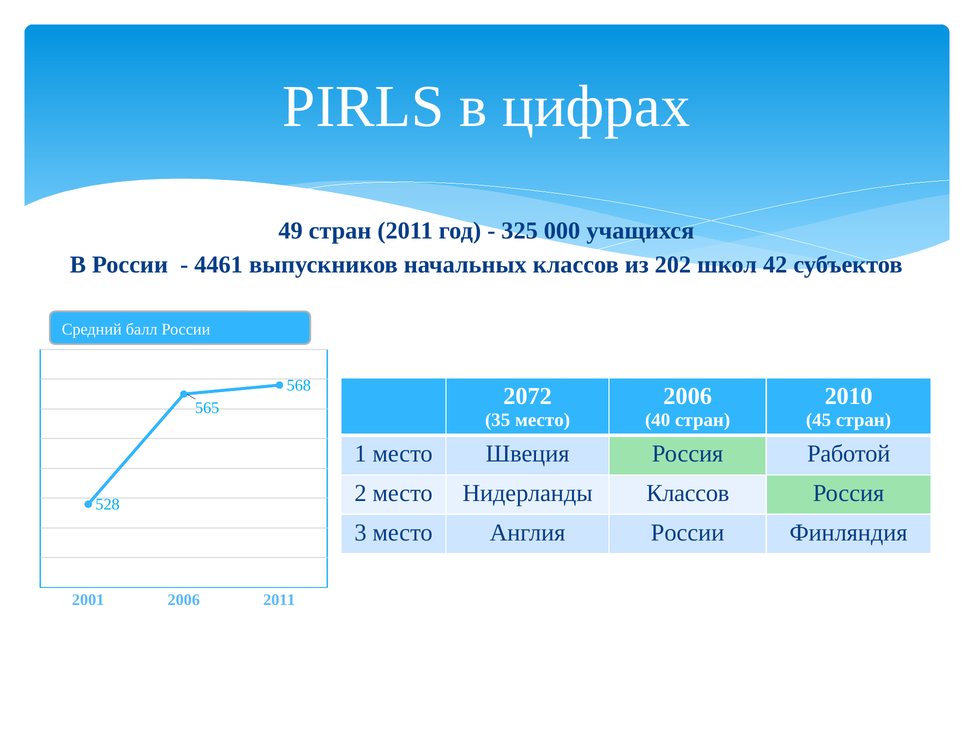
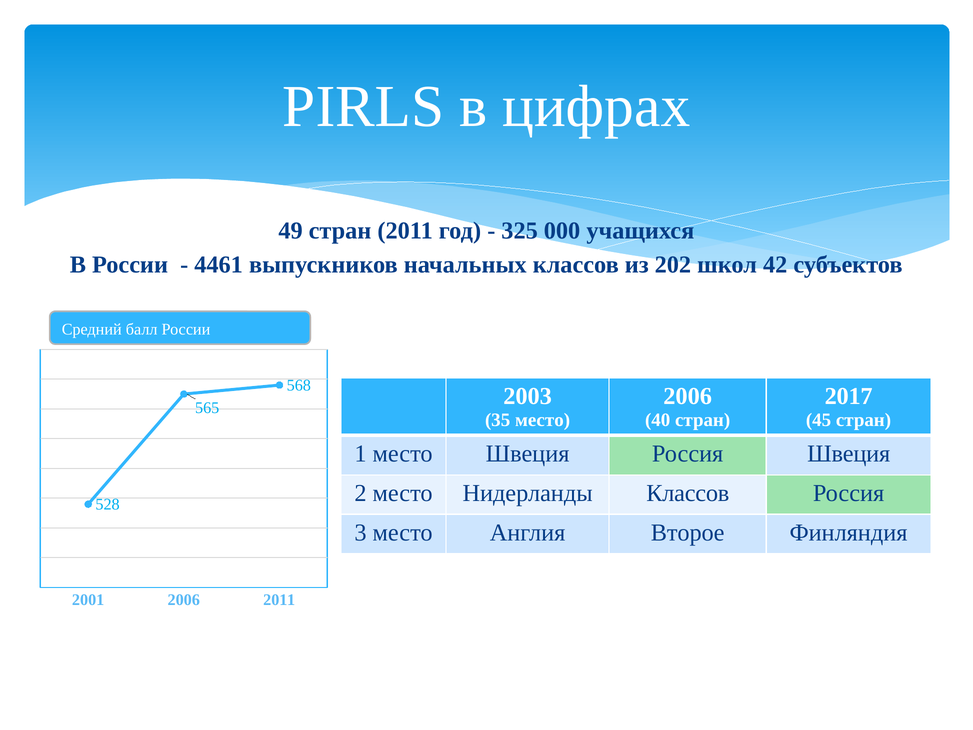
2072: 2072 -> 2003 (528, 396)
2010: 2010 -> 2017 (849, 396)
Россия Работой: Работой -> Швеция (849, 454)
Англия России: России -> Второе (688, 533)
